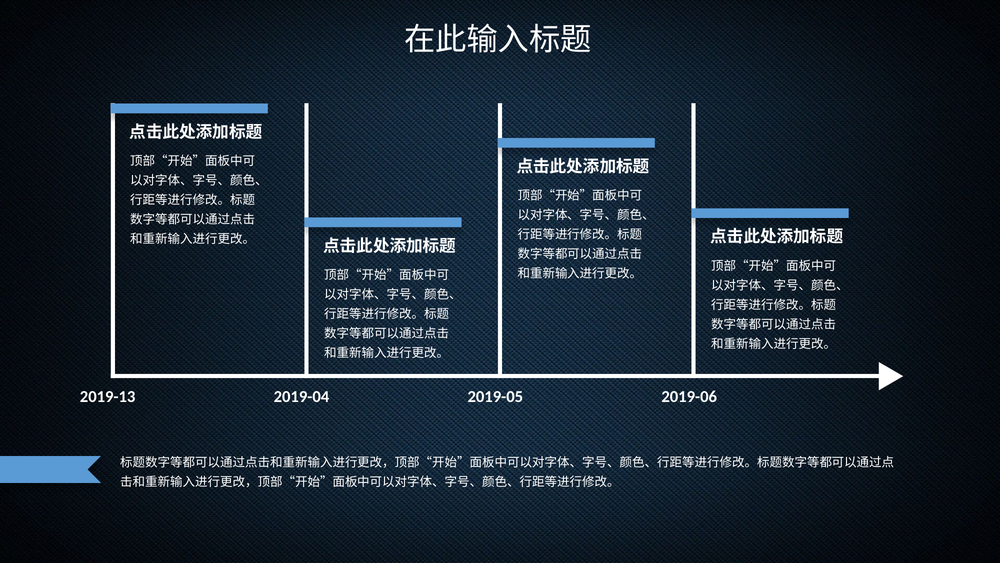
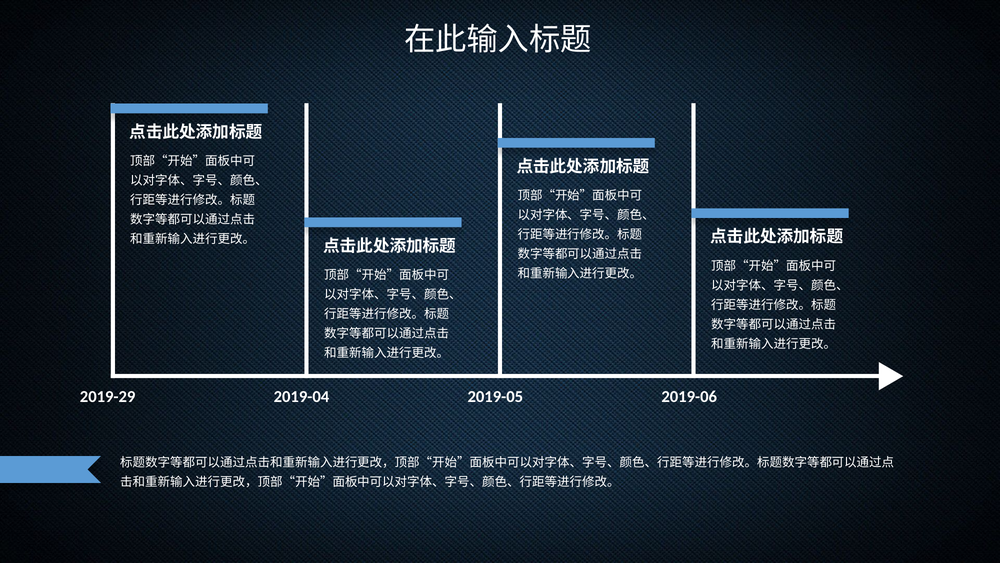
2019-13: 2019-13 -> 2019-29 (108, 396)
